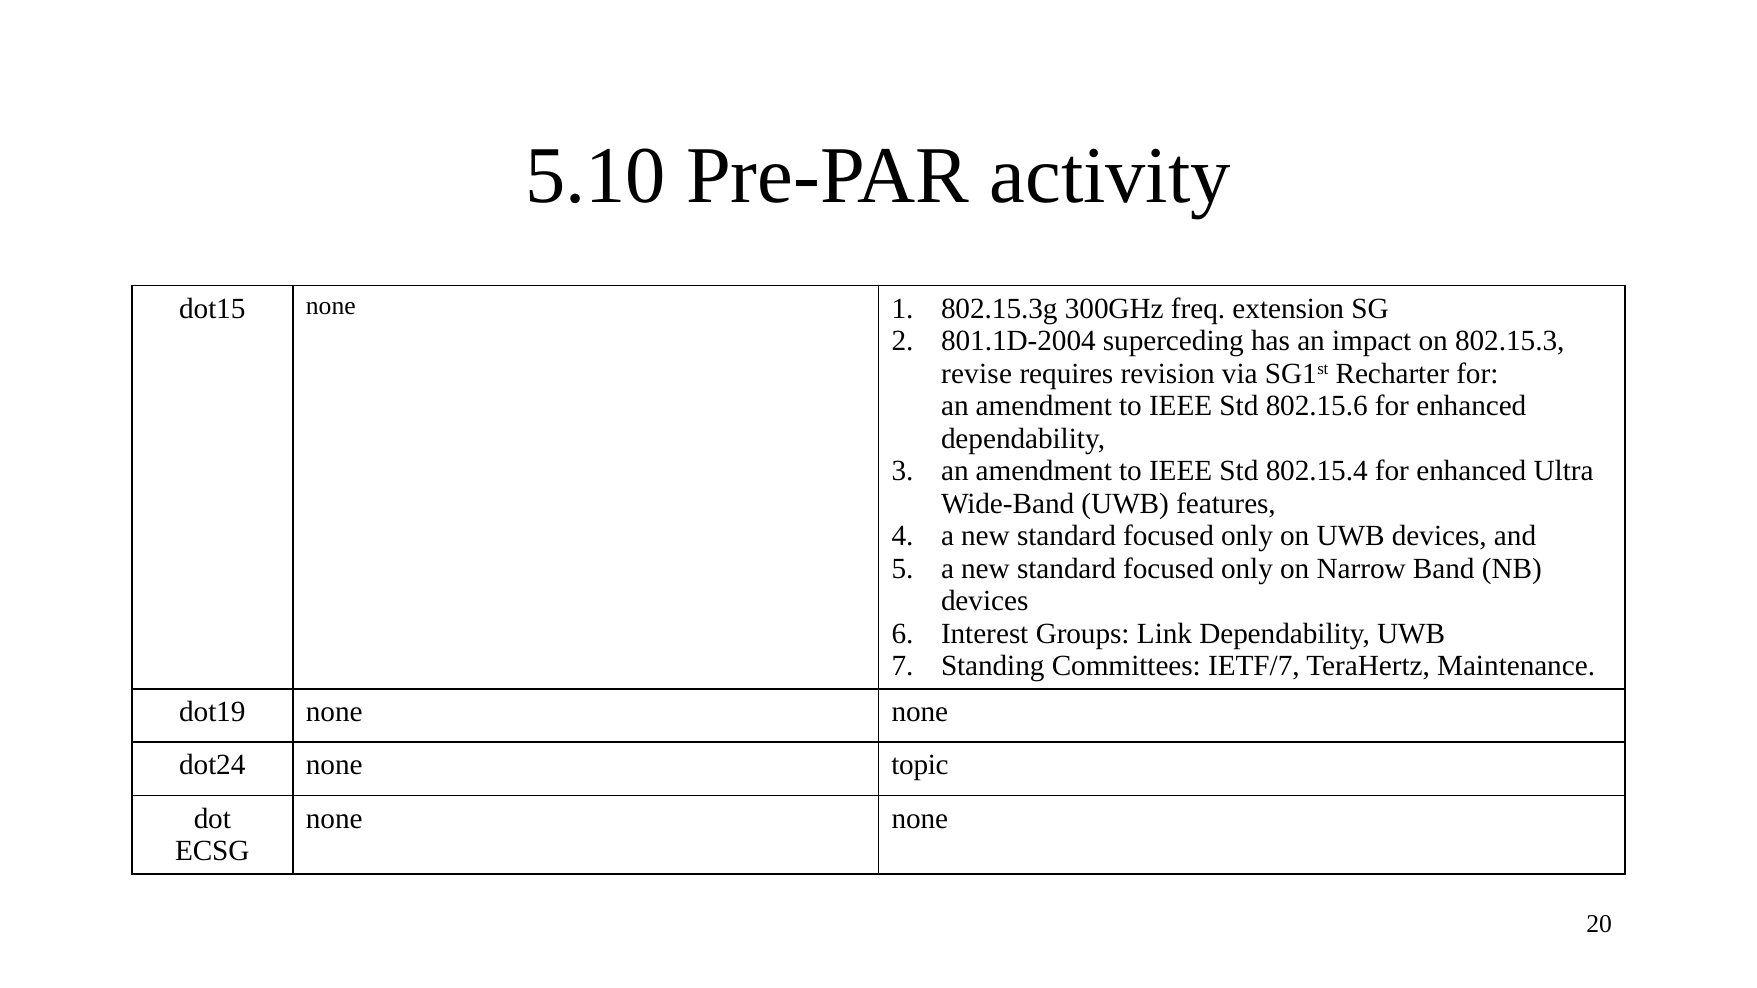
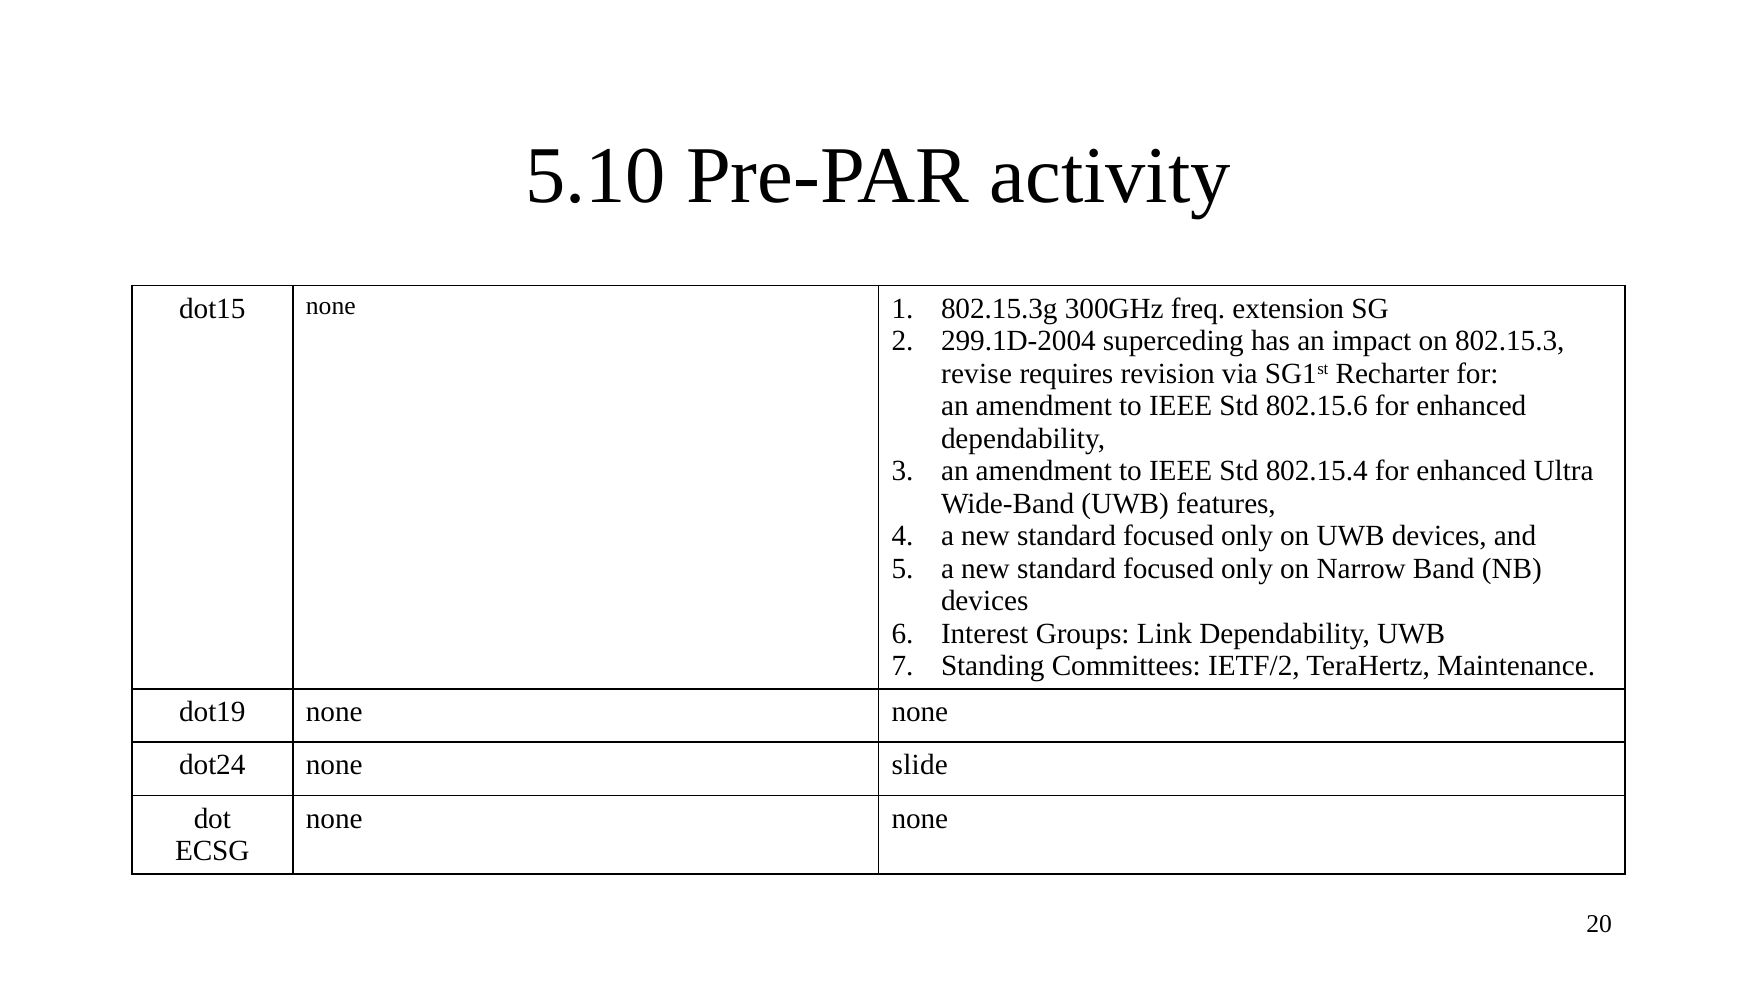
801.1D-2004: 801.1D-2004 -> 299.1D-2004 (1018, 341)
IETF/7: IETF/7 -> IETF/2 (1254, 666)
topic: topic -> slide (920, 766)
